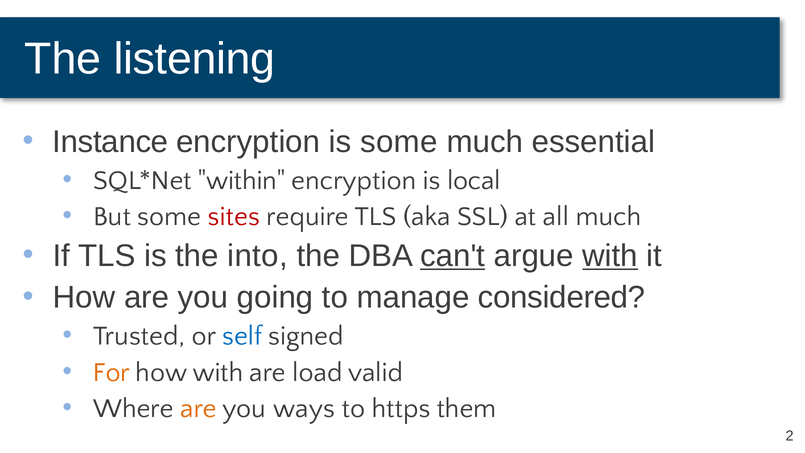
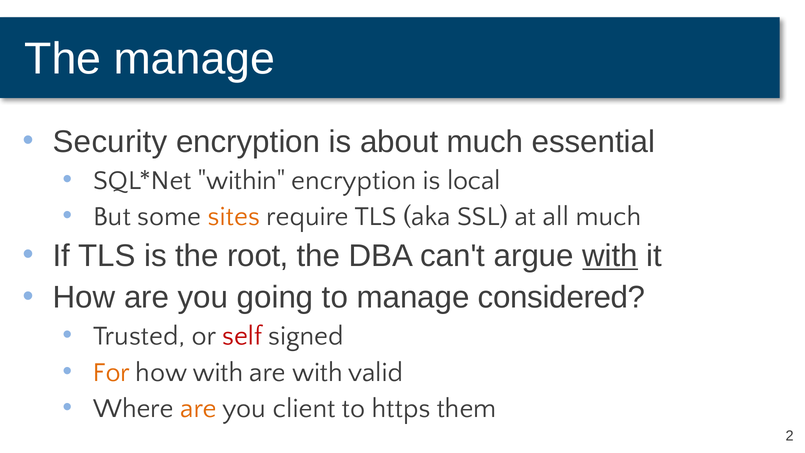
The listening: listening -> manage (194, 59)
Instance: Instance -> Security (110, 142)
is some: some -> about (399, 142)
sites colour: red -> orange (234, 216)
into: into -> root (258, 256)
can't underline: present -> none (453, 256)
self colour: blue -> red (242, 336)
are load: load -> with (317, 372)
ways: ways -> client (304, 408)
